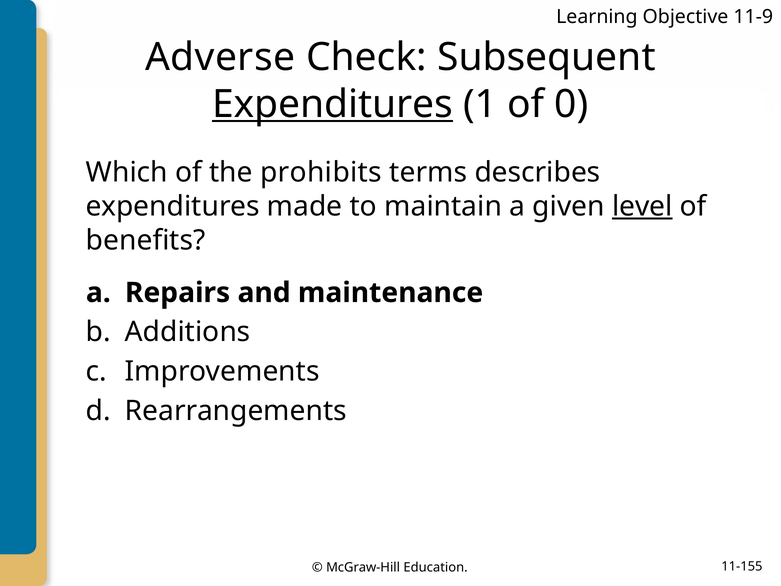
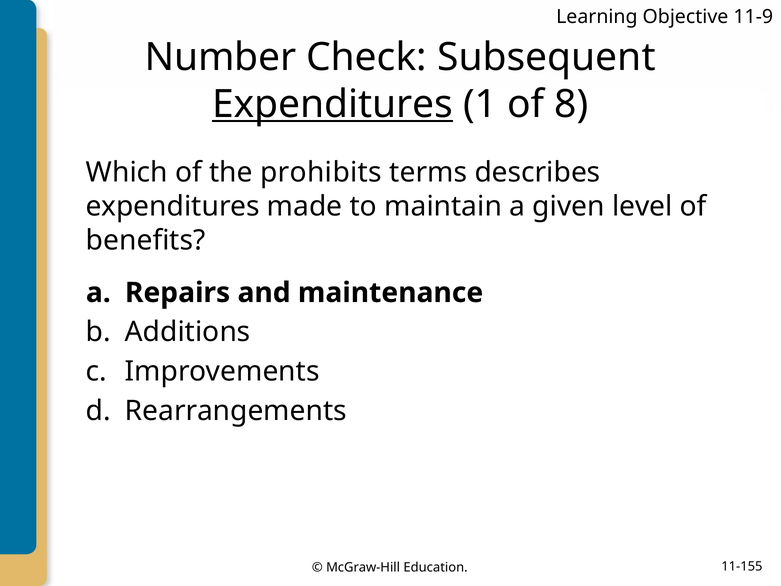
Adverse: Adverse -> Number (220, 57)
0: 0 -> 8 (571, 104)
level underline: present -> none (642, 206)
